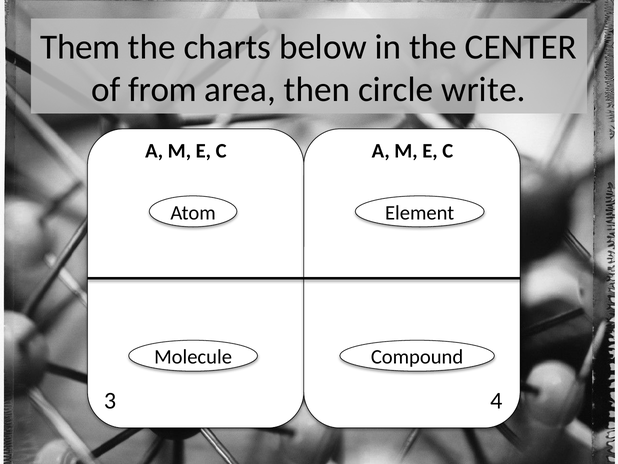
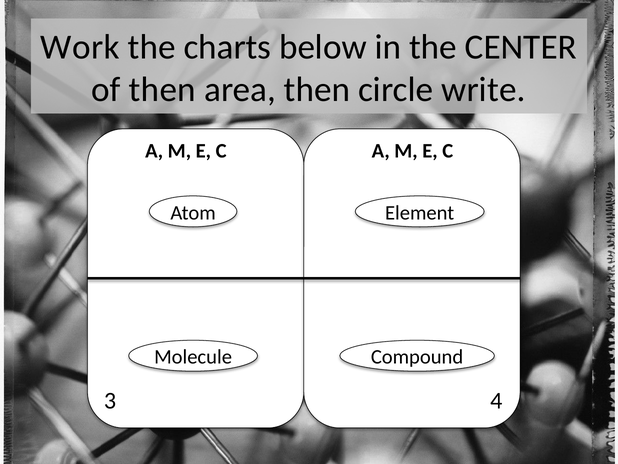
Them: Them -> Work (80, 47)
of from: from -> then (162, 89)
